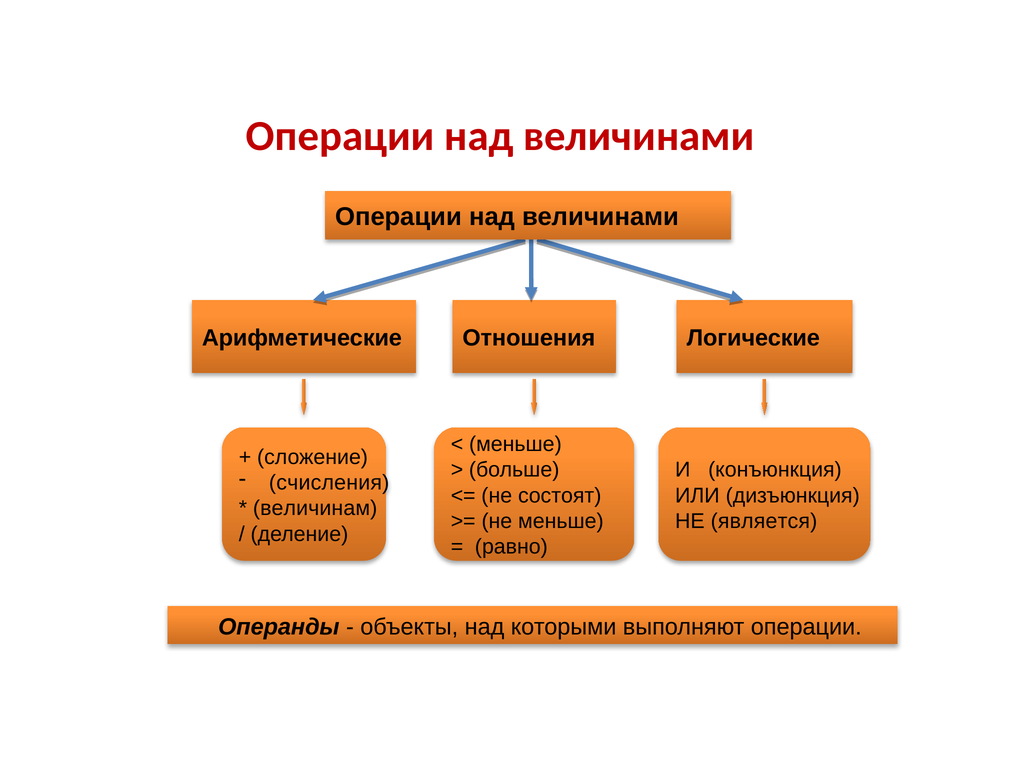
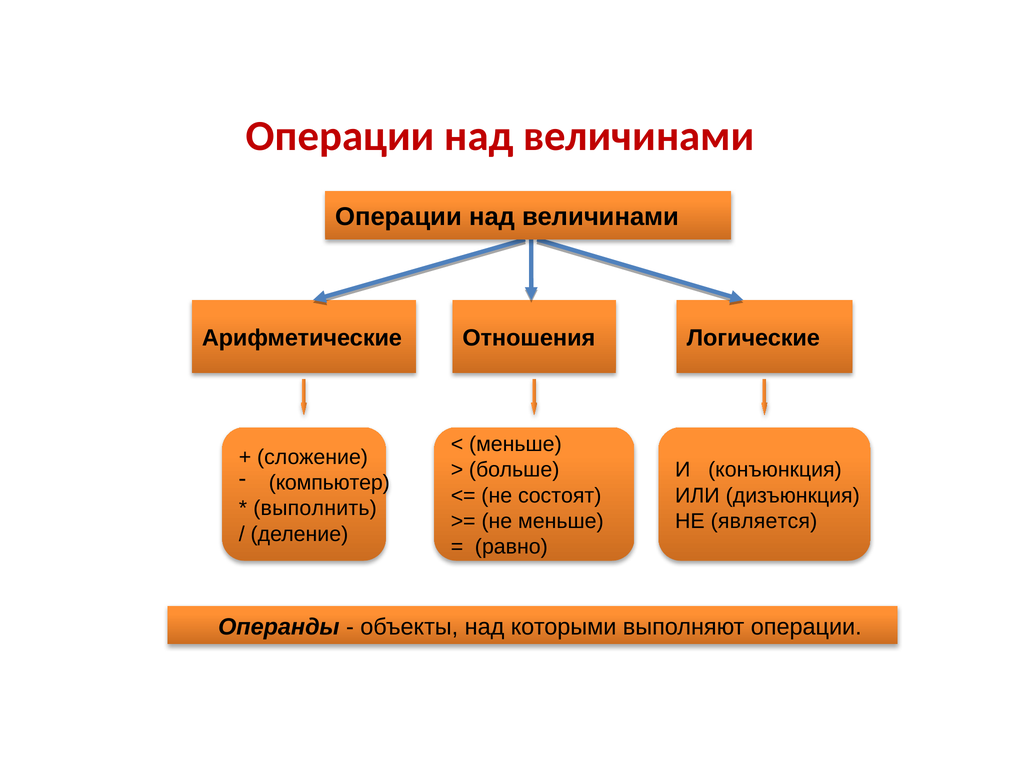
счисления: счисления -> компьютер (329, 482)
величинам: величинам -> выполнить (315, 508)
